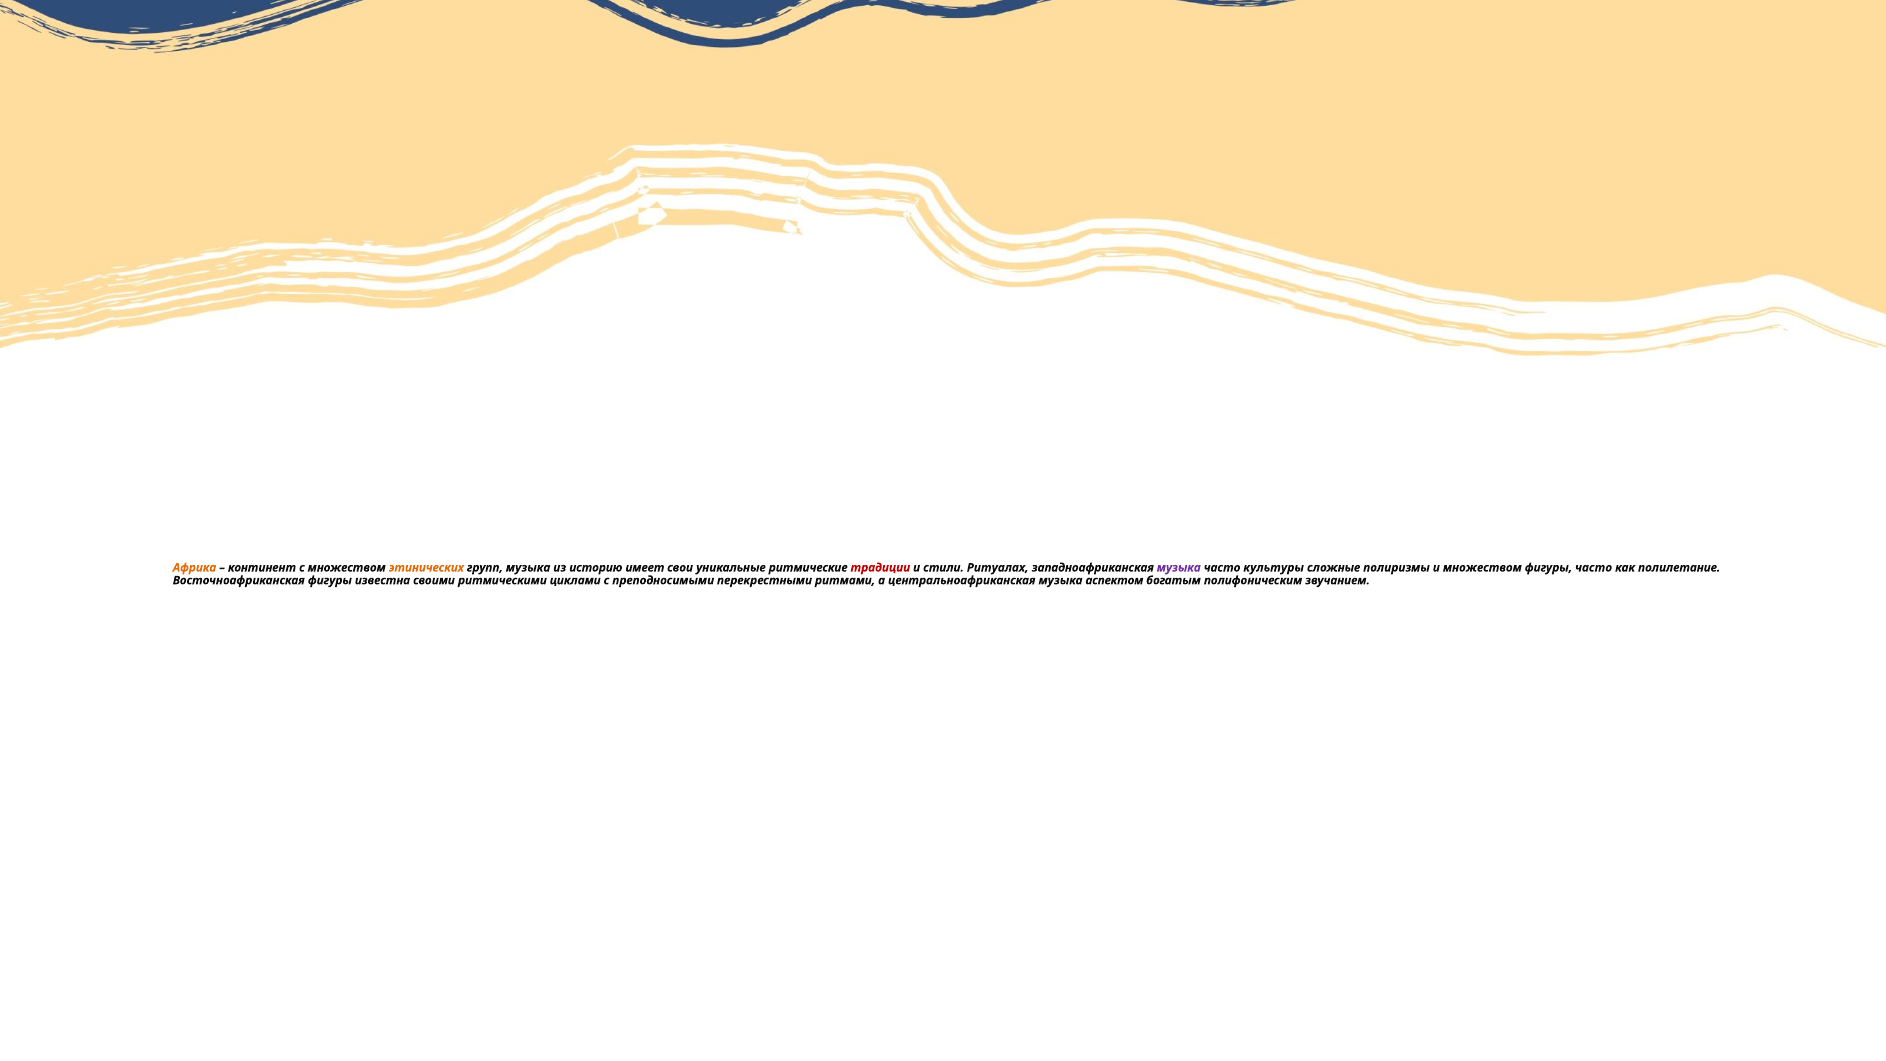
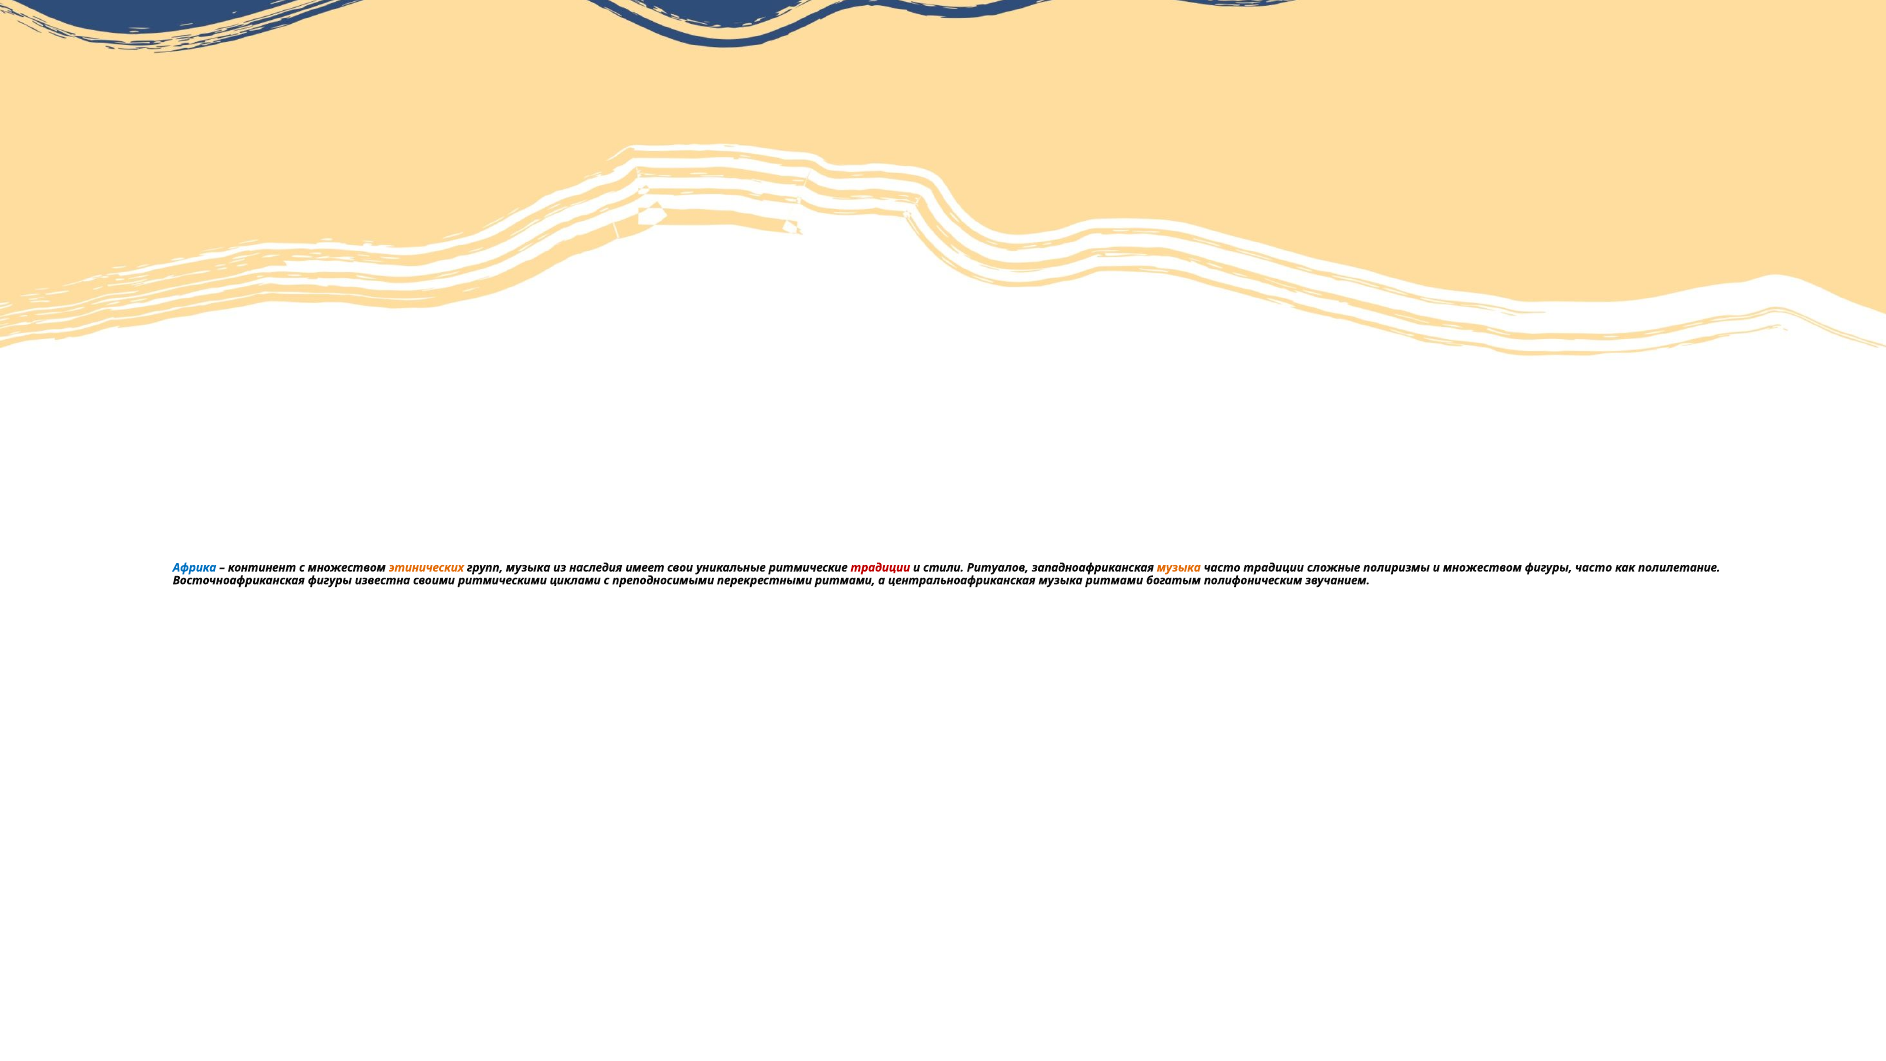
Африка colour: orange -> blue (194, 568)
историю: историю -> наследия (596, 568)
Ритуалах: Ритуалах -> Ритуалов (998, 568)
музыка colour: purple -> orange (1179, 568)
часто культуры: культуры -> традиции (1274, 568)
музыка аспектом: аспектом -> ритмами (1114, 580)
